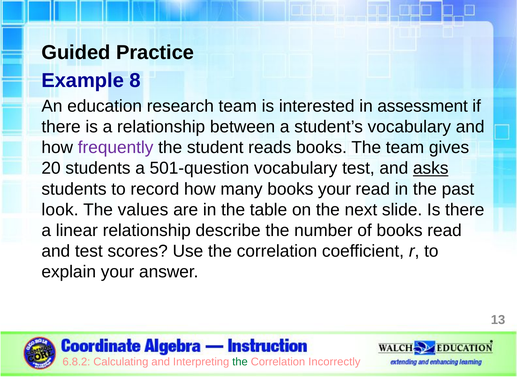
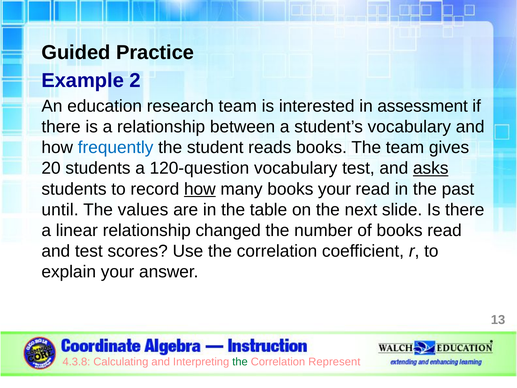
8: 8 -> 2 (135, 81)
frequently colour: purple -> blue (116, 148)
501-question: 501-question -> 120-question (199, 168)
how underline: none -> present (200, 189)
look: look -> until (60, 210)
describe: describe -> changed (228, 230)
6.8.2: 6.8.2 -> 4.3.8 (76, 361)
Incorrectly: Incorrectly -> Represent (334, 361)
